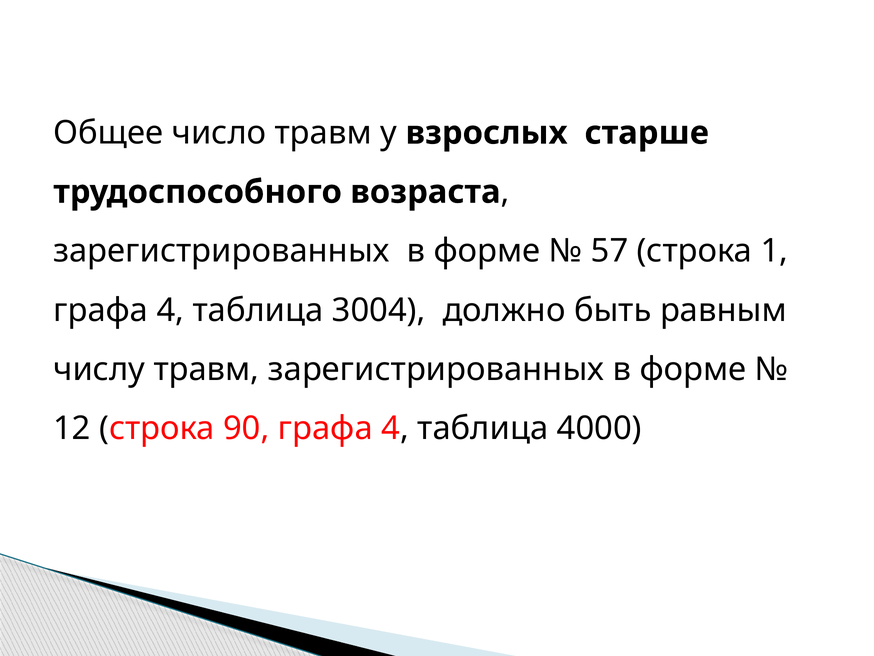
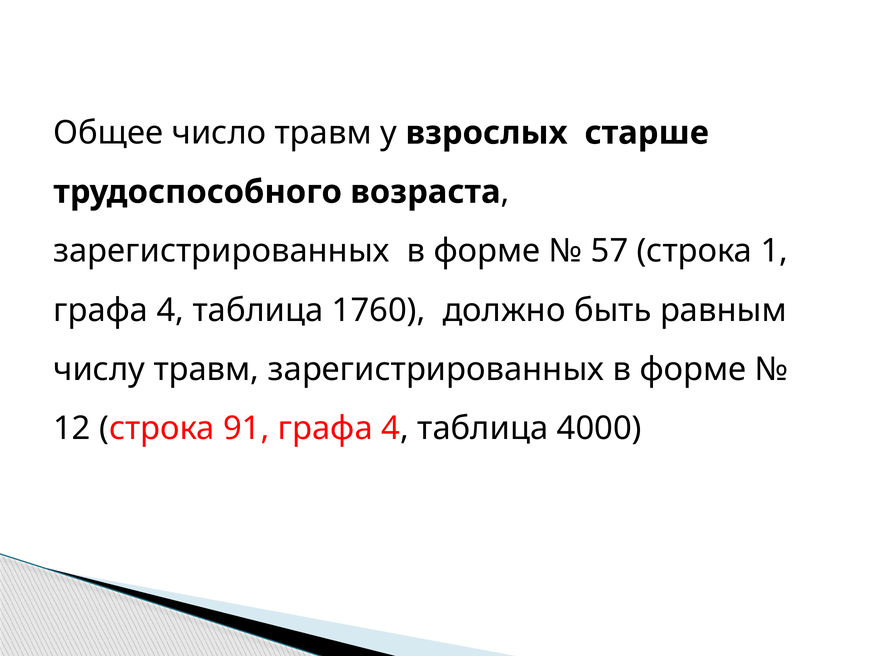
3004: 3004 -> 1760 (379, 310)
90: 90 -> 91 (246, 428)
